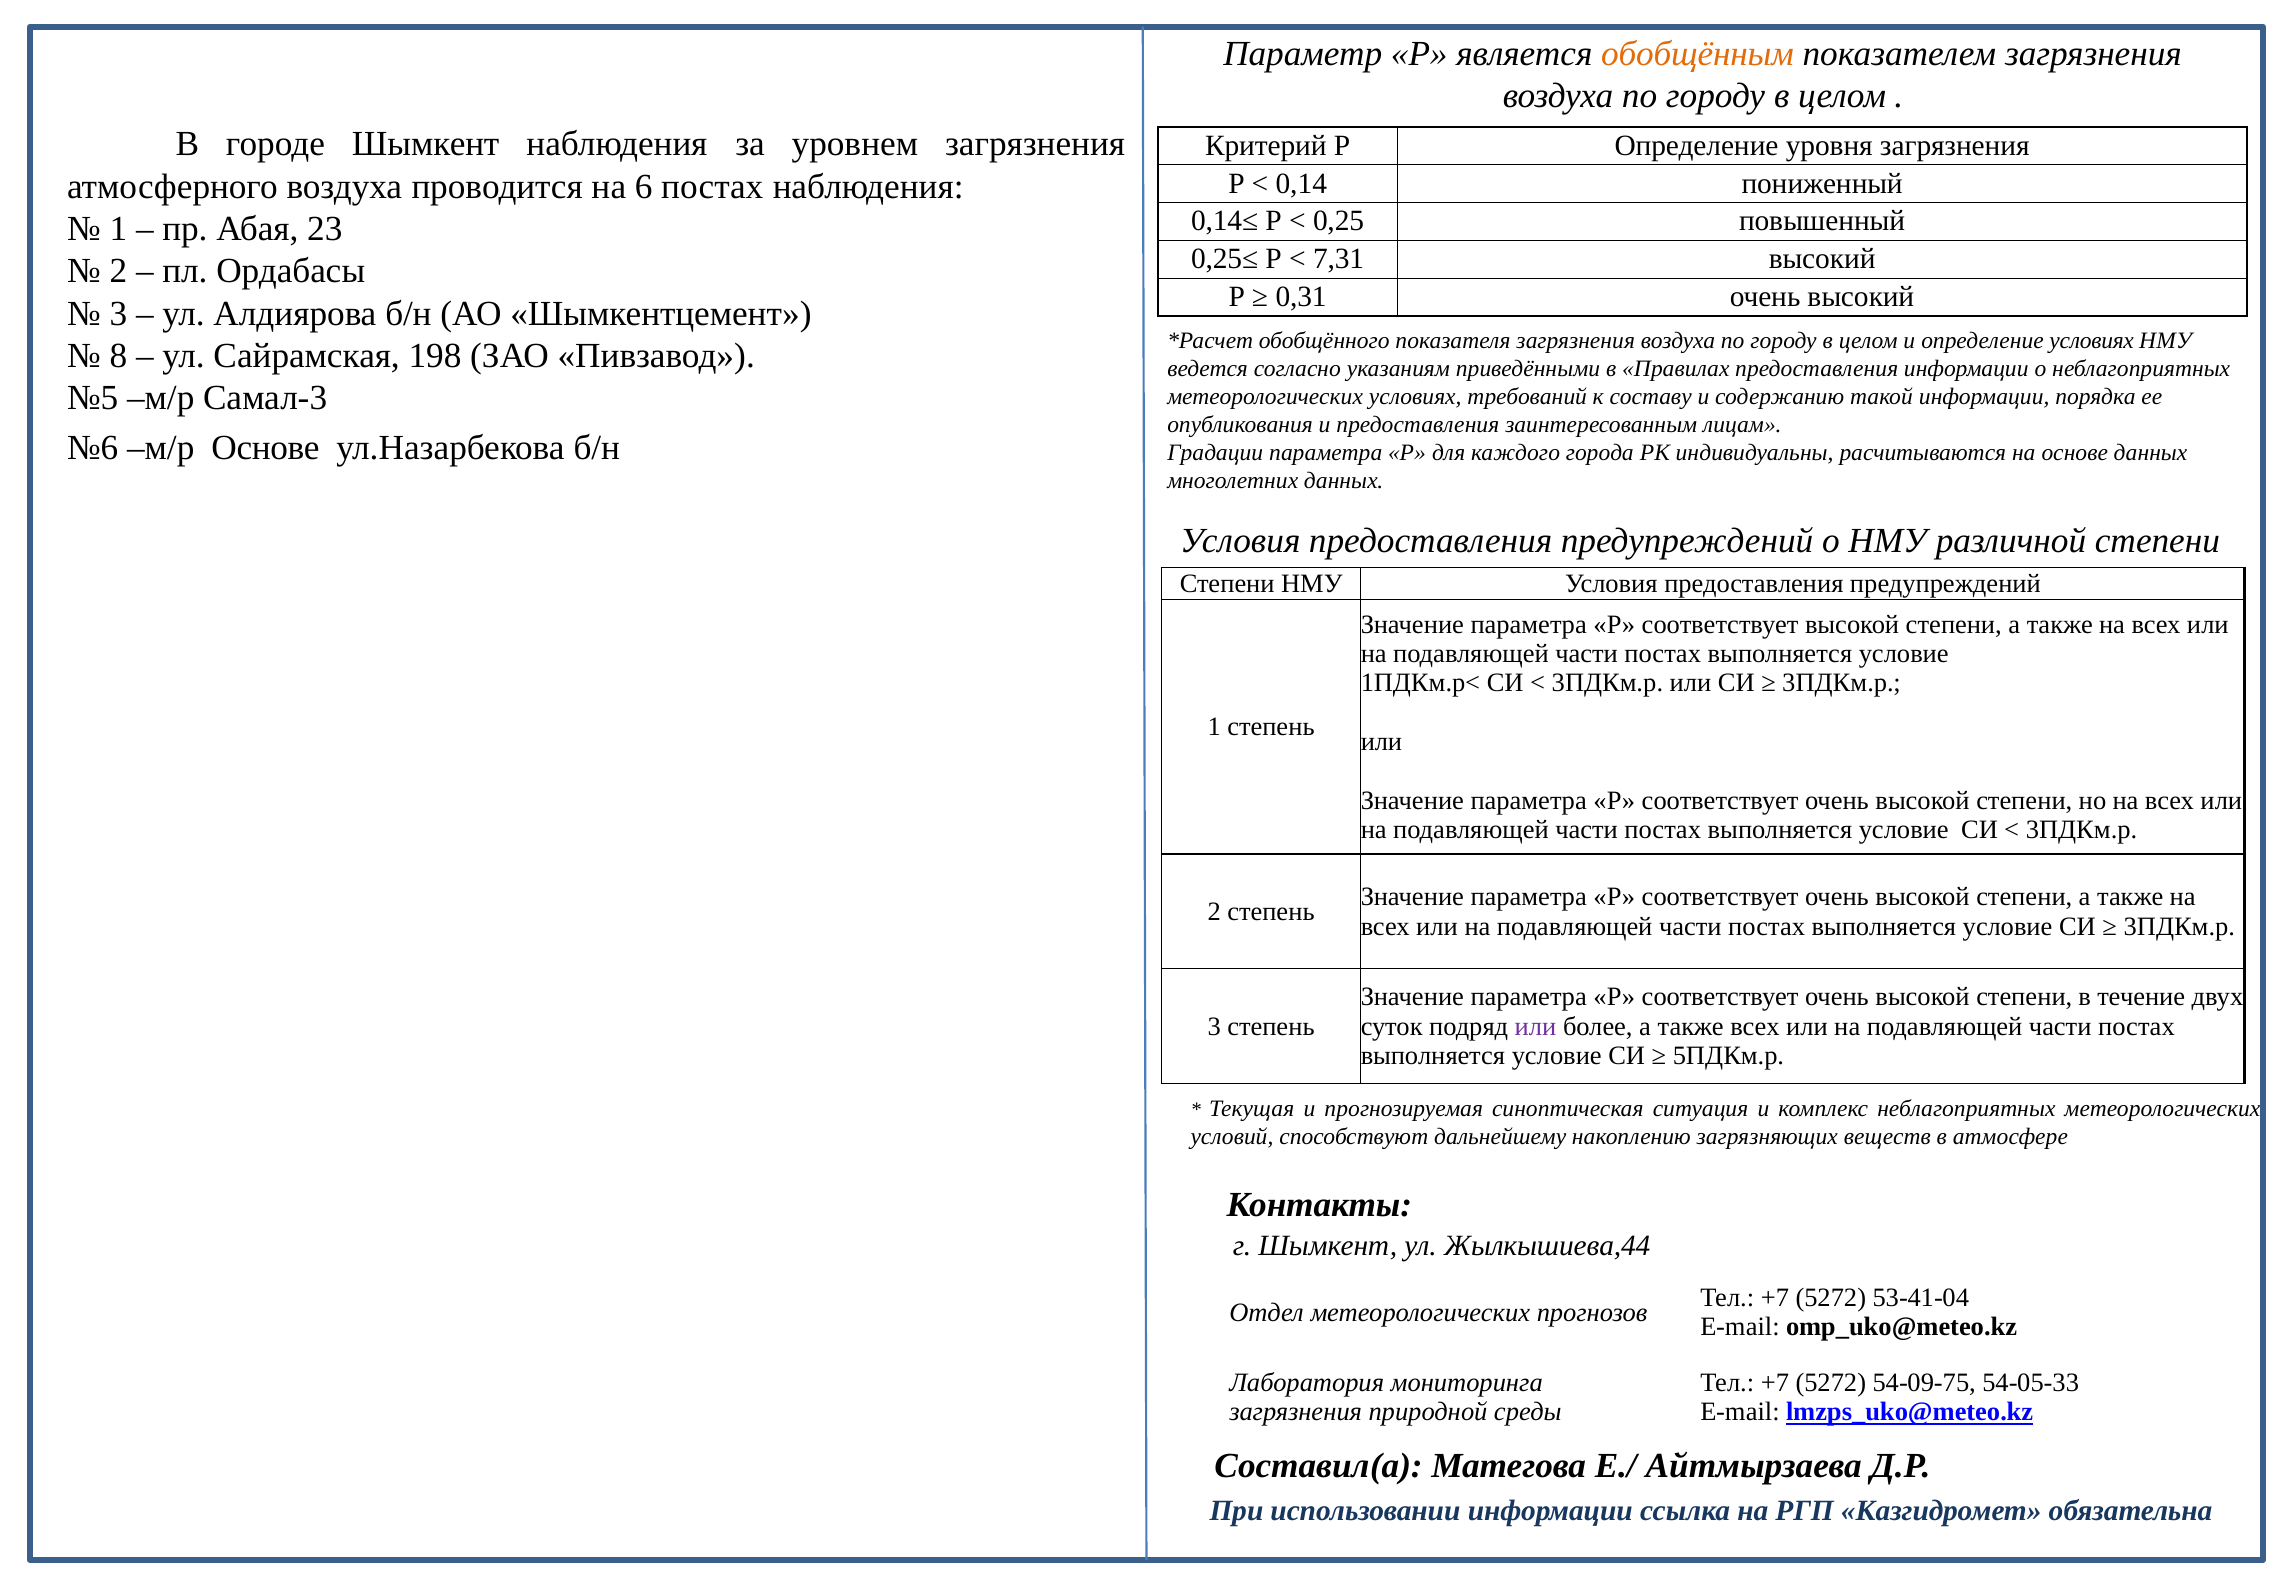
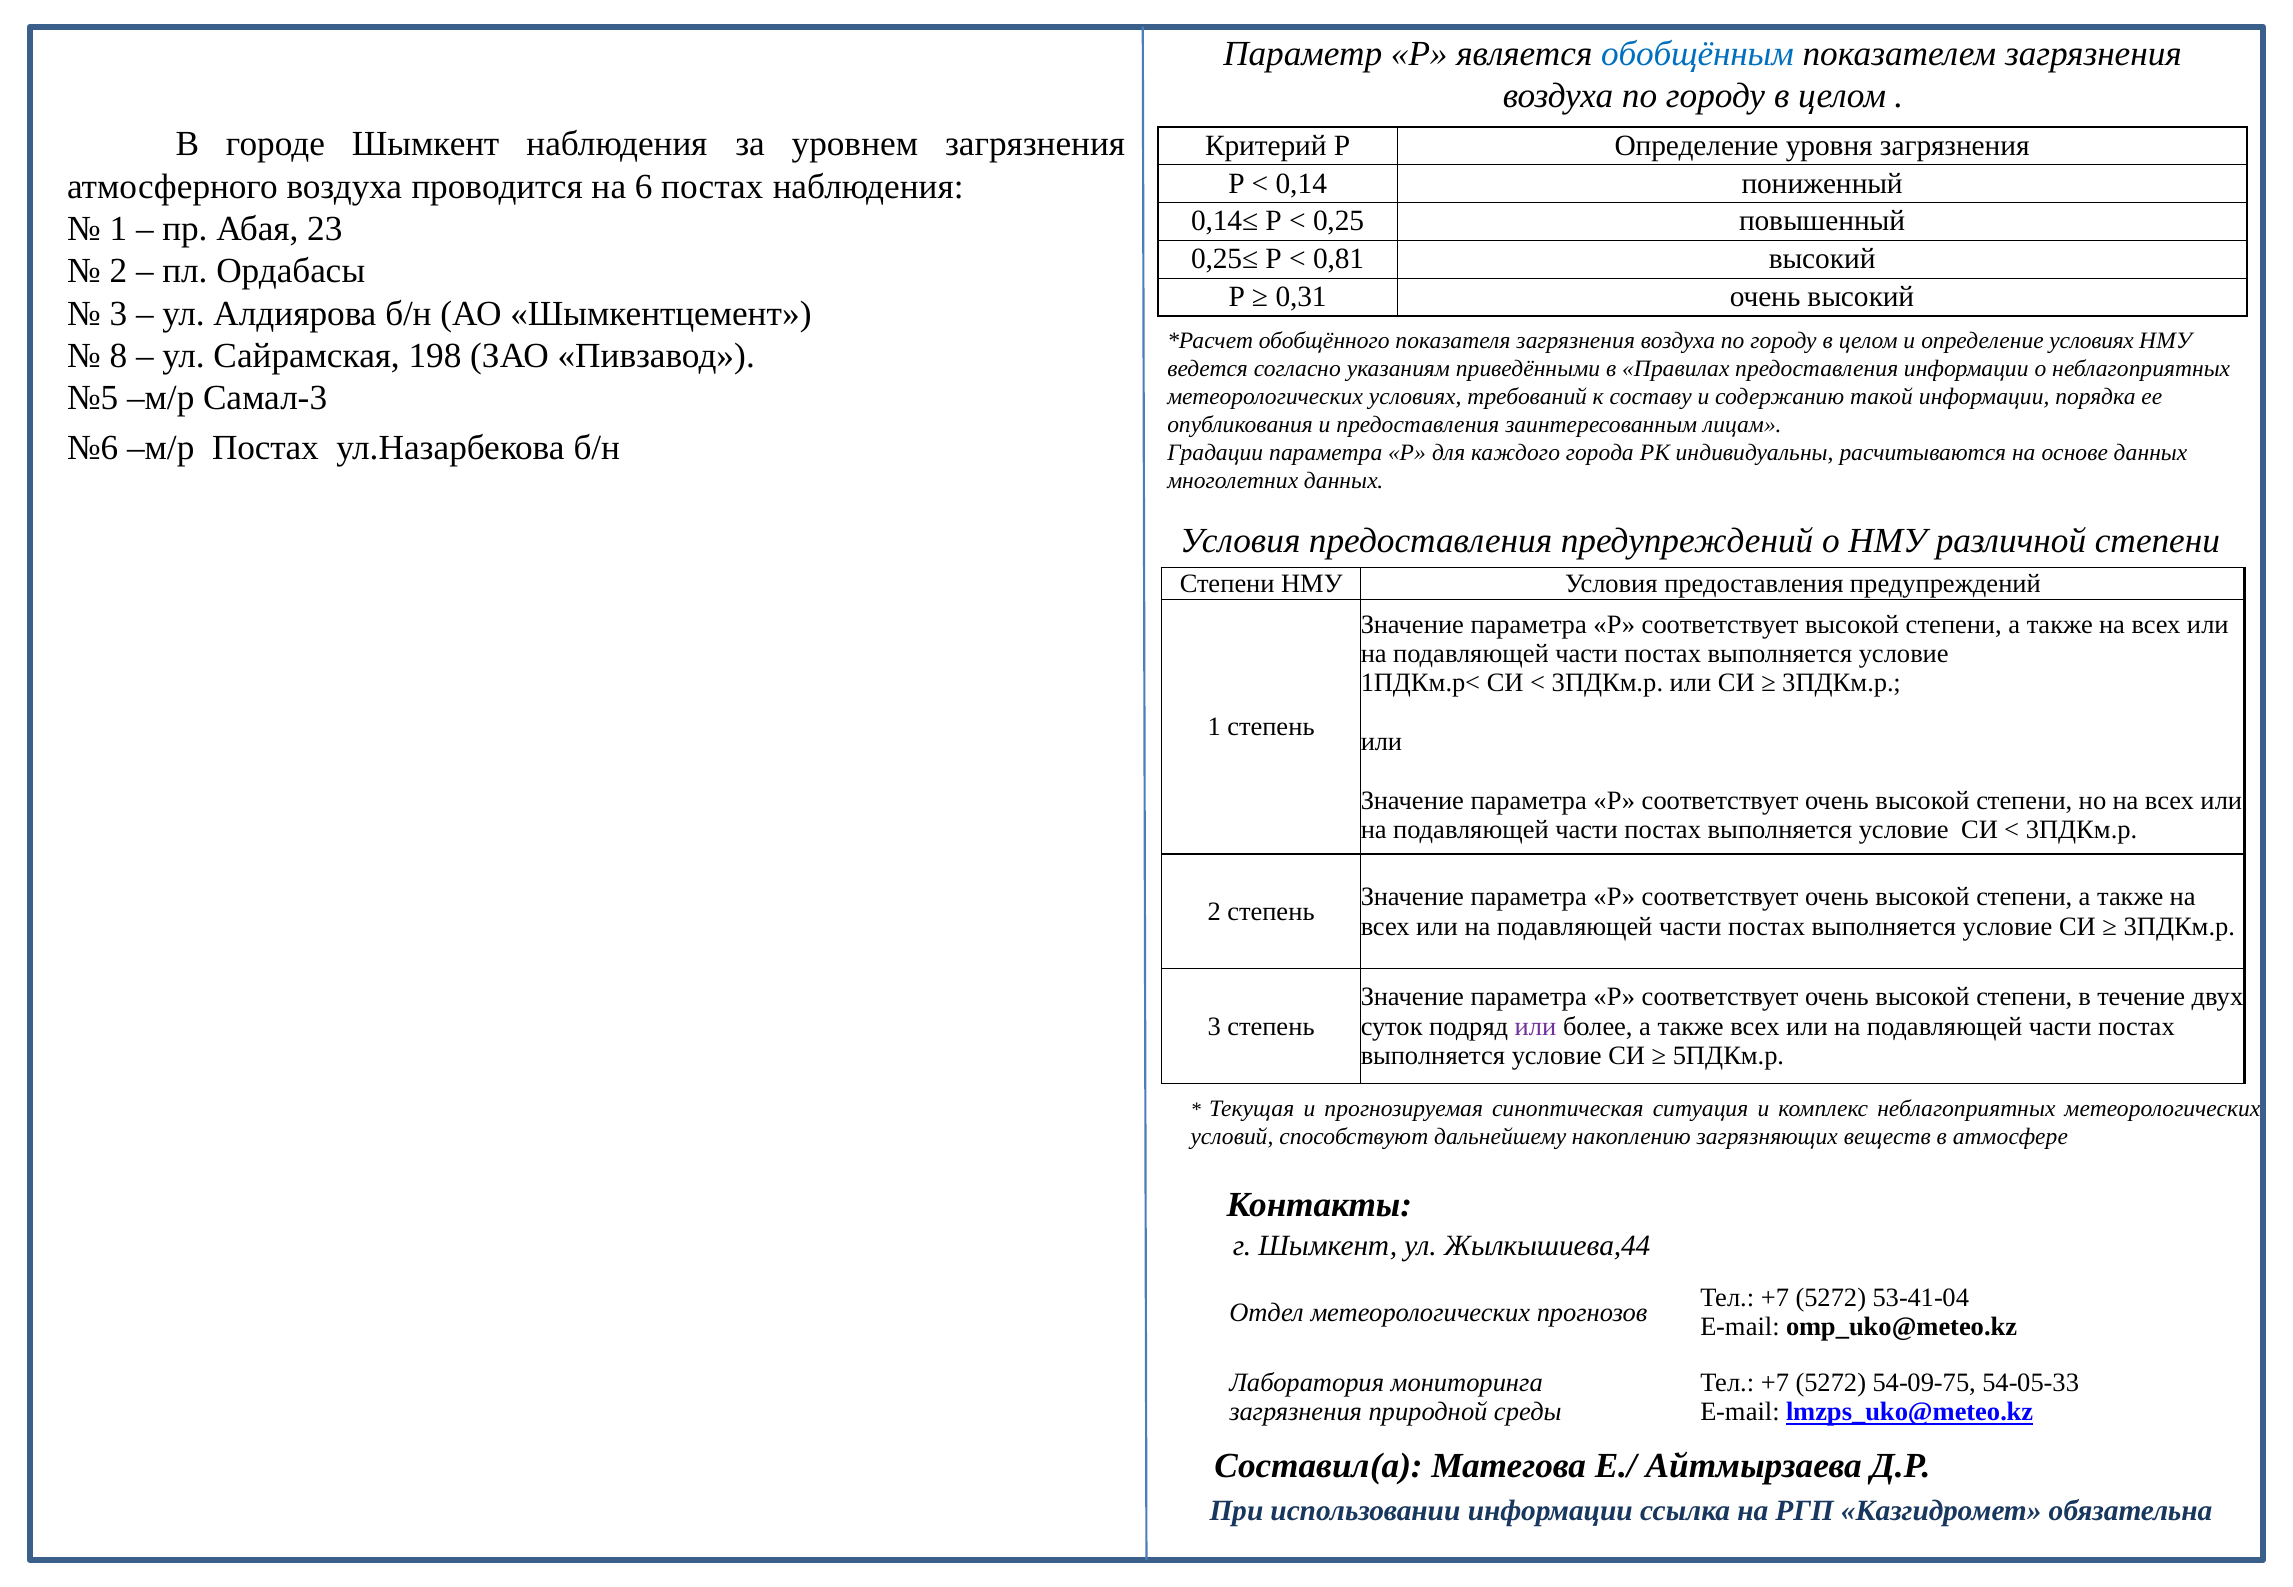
обобщённым colour: orange -> blue (1698, 54)
7,31: 7,31 -> 0,81 (1339, 259)
м/р Основе: Основе -> Постах (265, 448)
